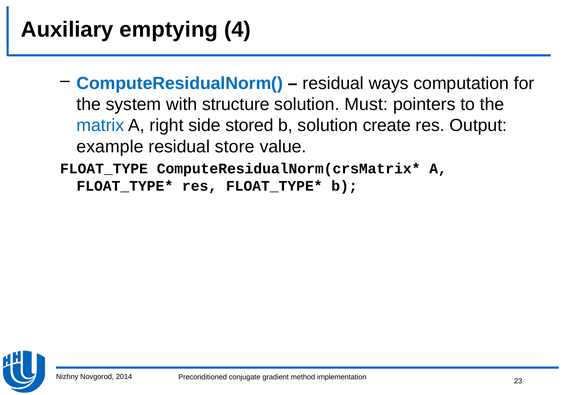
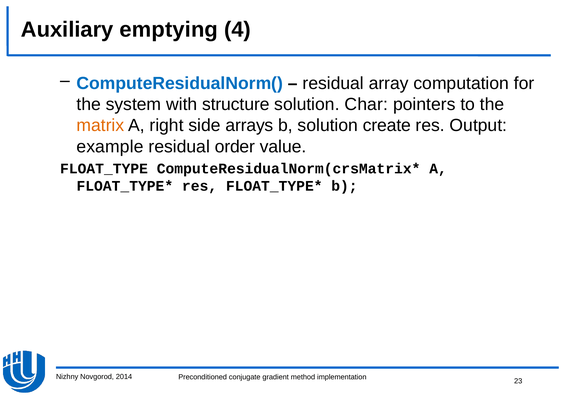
ways: ways -> array (389, 83)
Must: Must -> Char (366, 104)
matrix colour: blue -> orange (100, 125)
stored: stored -> arrays (249, 125)
store: store -> order (235, 146)
